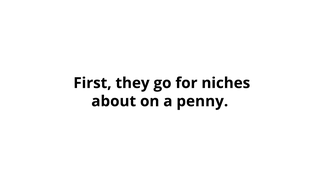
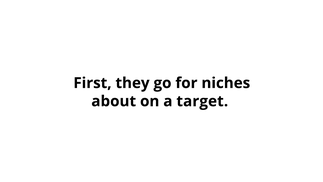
penny: penny -> target (202, 101)
